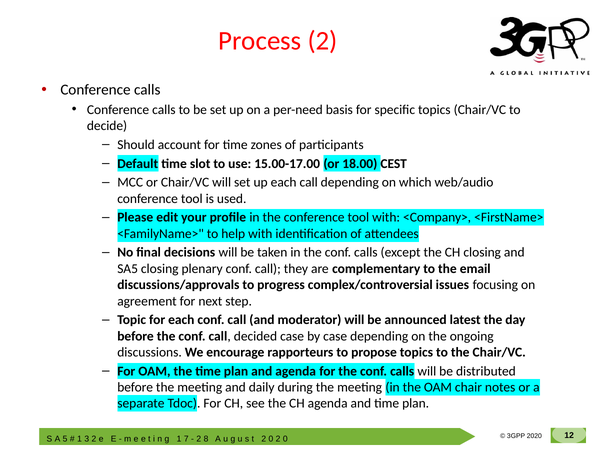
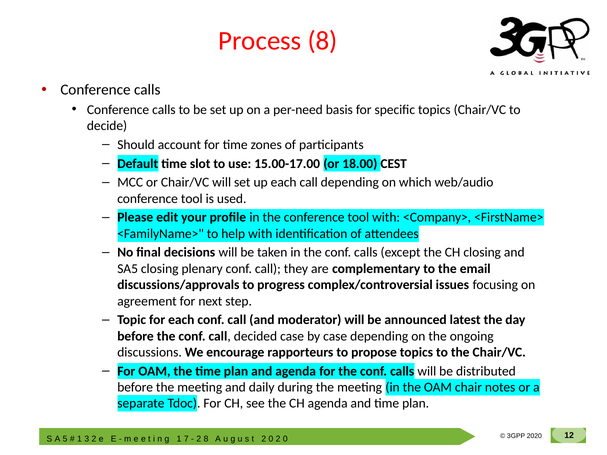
Process 2: 2 -> 8 (323, 41)
